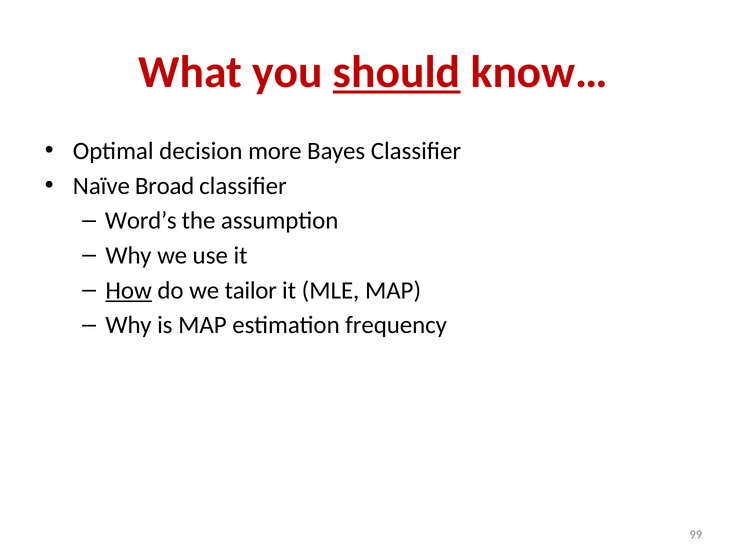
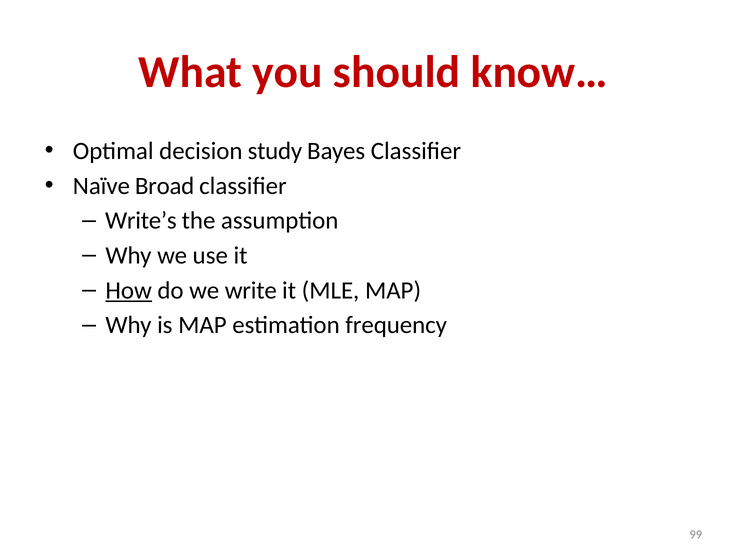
should underline: present -> none (397, 72)
more: more -> study (275, 151)
Word’s: Word’s -> Write’s (141, 221)
tailor: tailor -> write (251, 291)
